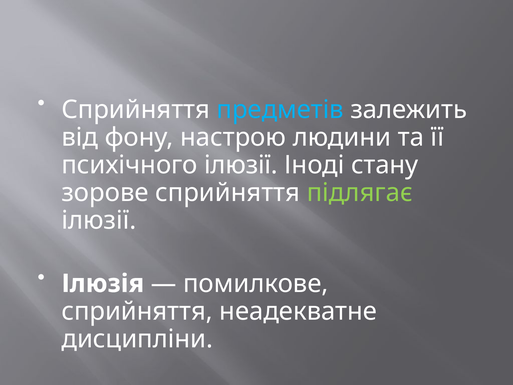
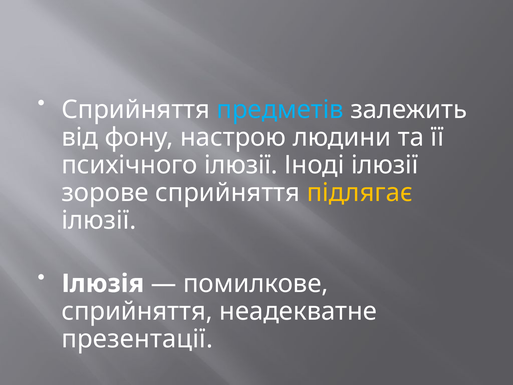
Іноді стану: стану -> ілюзії (385, 165)
підлягає colour: light green -> yellow (360, 193)
дисципліни: дисципліни -> презентації (137, 339)
